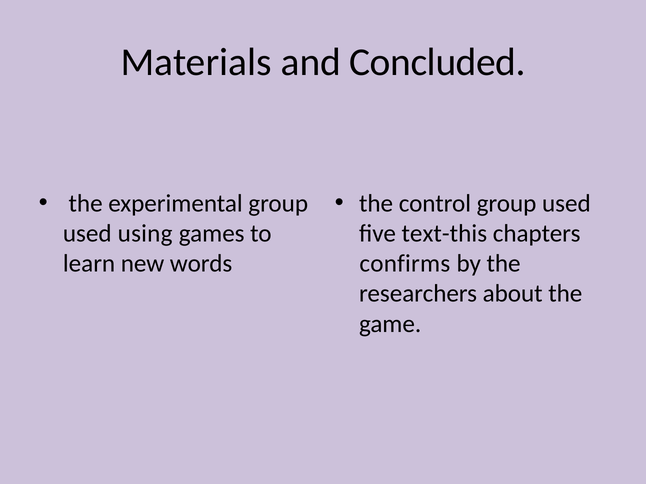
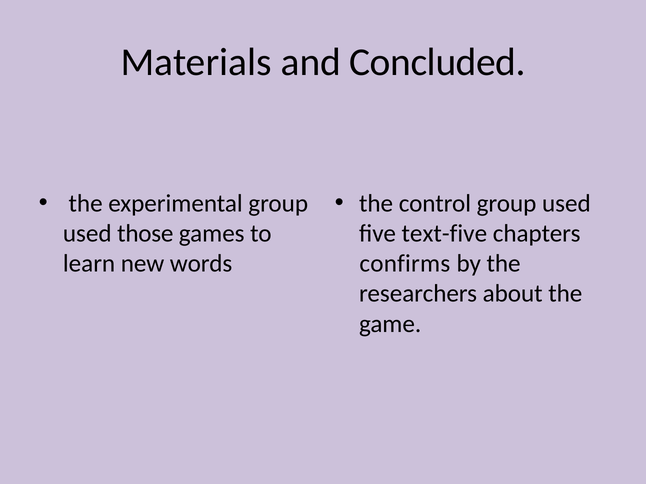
using: using -> those (145, 234)
text-this: text-this -> text-five (444, 234)
